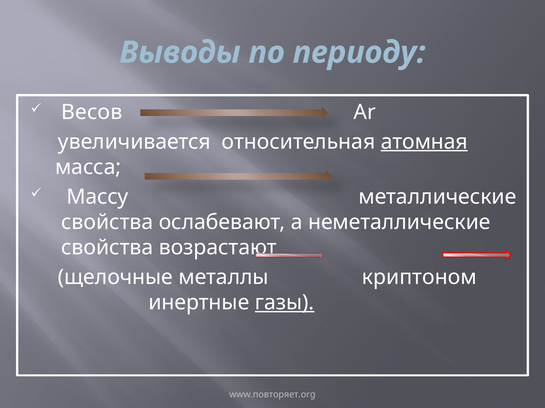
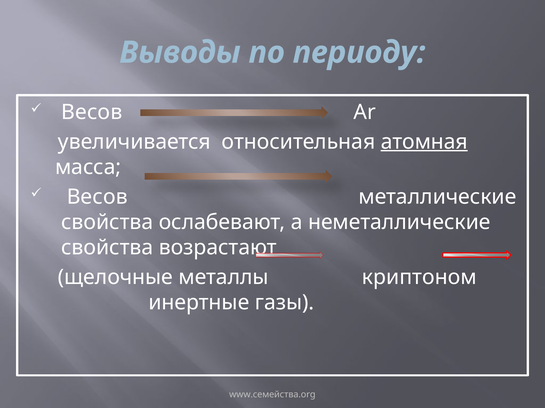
Массу: Массу -> Весов (97, 197)
газы underline: present -> none (285, 303)
www.повторяет.org: www.повторяет.org -> www.семейства.org (272, 395)
